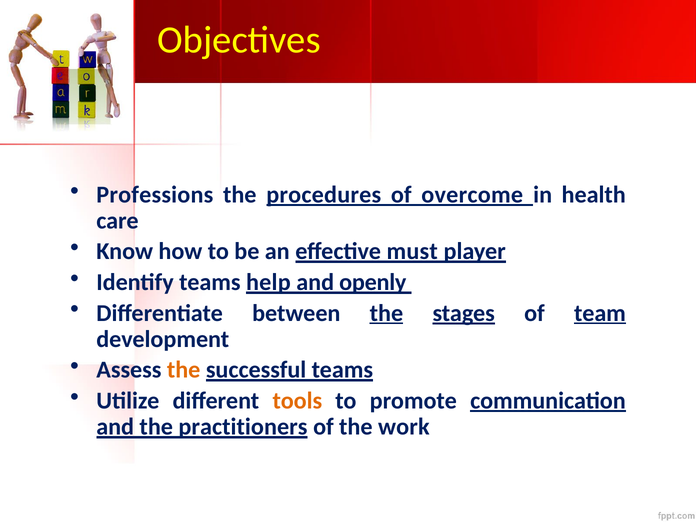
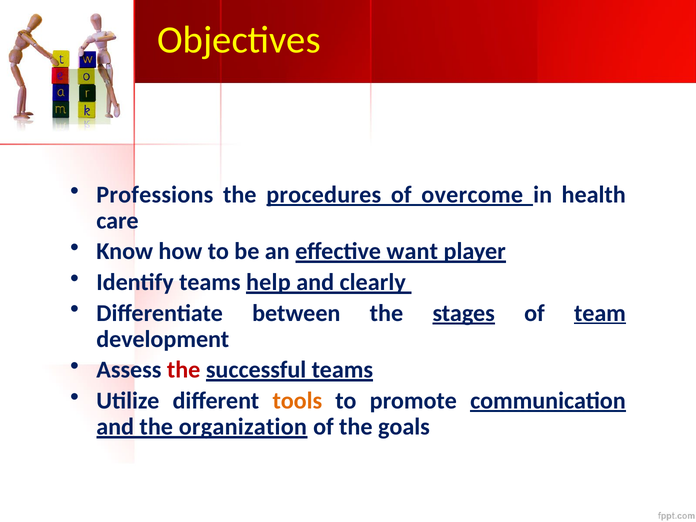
must: must -> want (412, 251)
openly: openly -> clearly (373, 282)
the underline: present -> none (386, 313)
the colour: orange -> red (184, 370)
practitioners: practitioners -> organization (243, 427)
work: work -> goals (404, 427)
